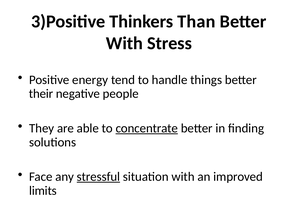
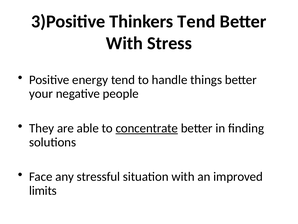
Thinkers Than: Than -> Tend (196, 21)
their: their -> your (41, 93)
stressful underline: present -> none (98, 176)
